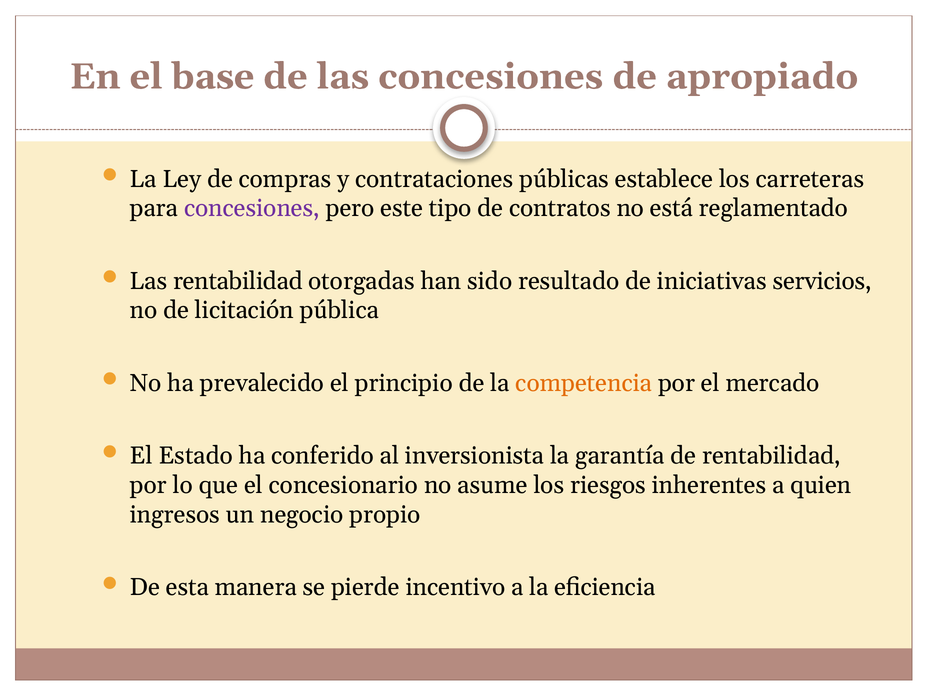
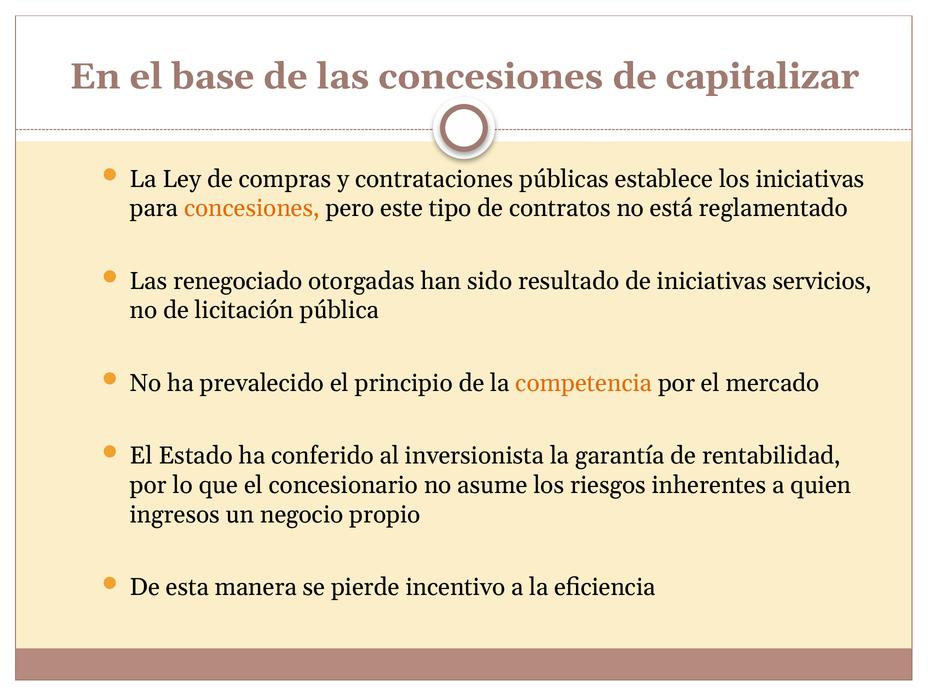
apropiado: apropiado -> capitalizar (762, 77)
los carreteras: carreteras -> iniciativas (810, 179)
concesiones colour: purple -> orange (252, 208)
Las rentabilidad: rentabilidad -> renegociado (238, 281)
